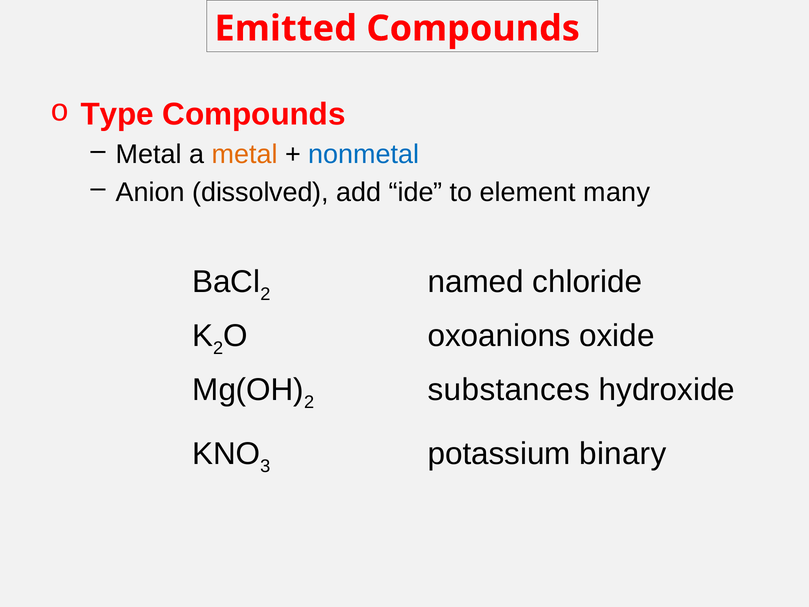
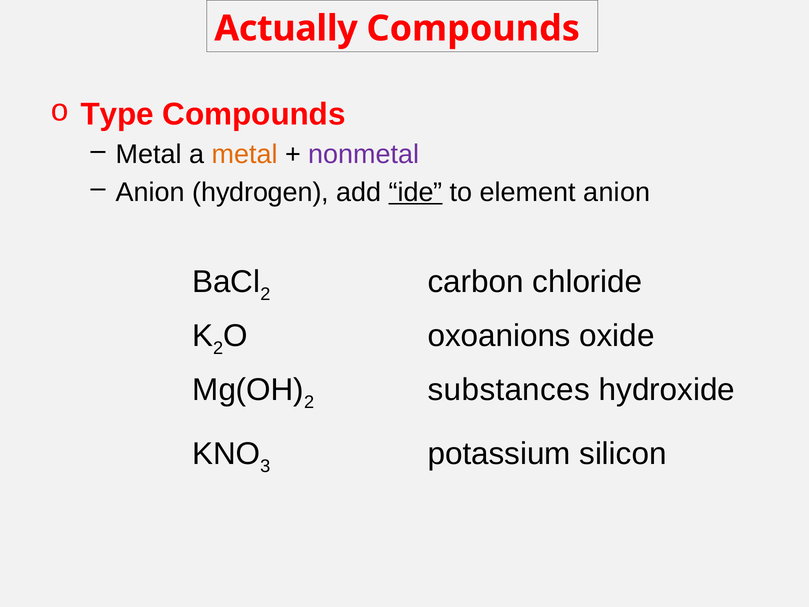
Emitted: Emitted -> Actually (286, 29)
nonmetal colour: blue -> purple (364, 154)
dissolved: dissolved -> hydrogen (261, 192)
ide underline: none -> present (416, 192)
element many: many -> anion (617, 192)
named: named -> carbon (476, 282)
binary: binary -> silicon (623, 454)
